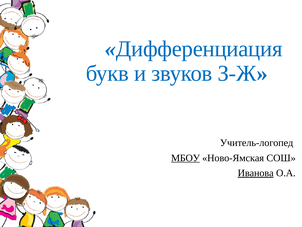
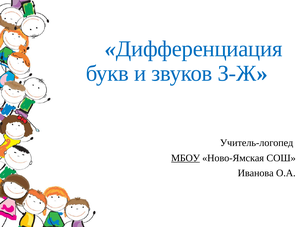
Иванова underline: present -> none (256, 173)
